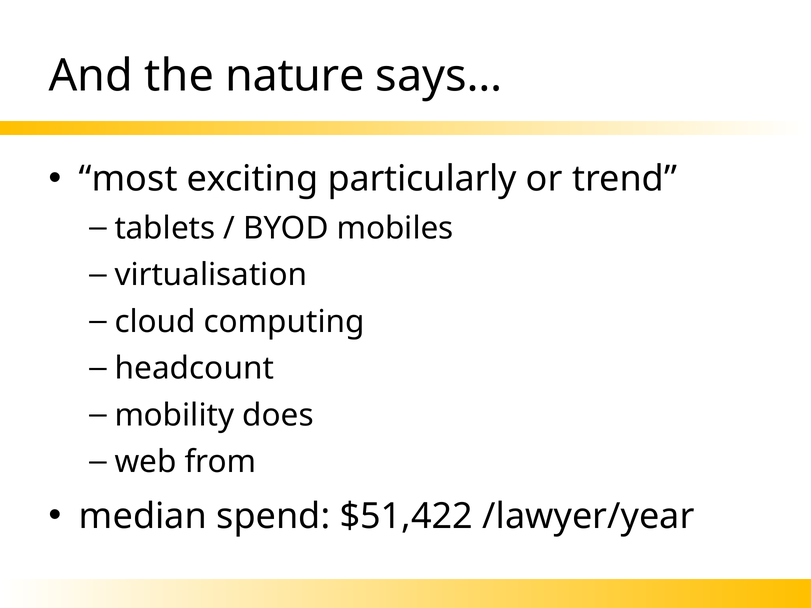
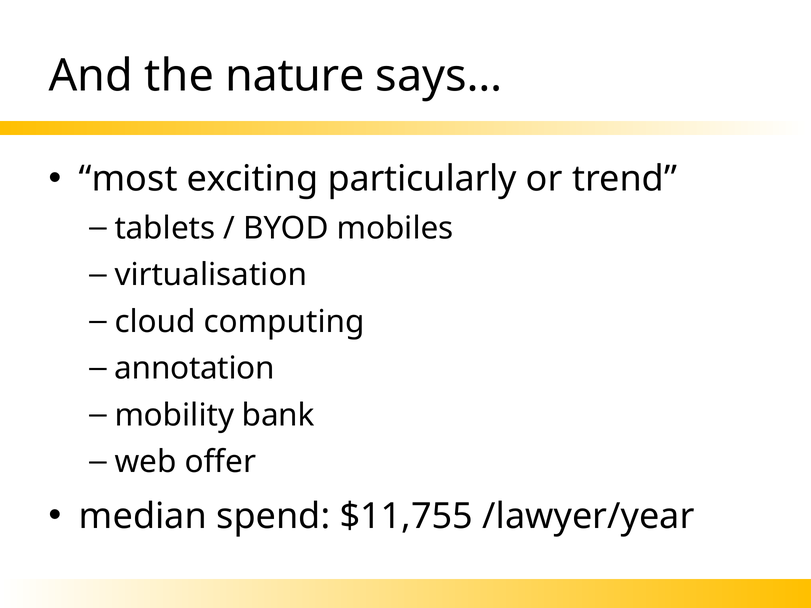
headcount: headcount -> annotation (195, 369)
does: does -> bank (278, 415)
from: from -> offer (220, 462)
$51,422: $51,422 -> $11,755 (406, 517)
